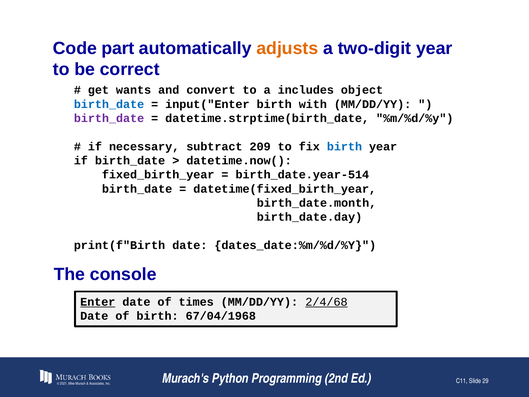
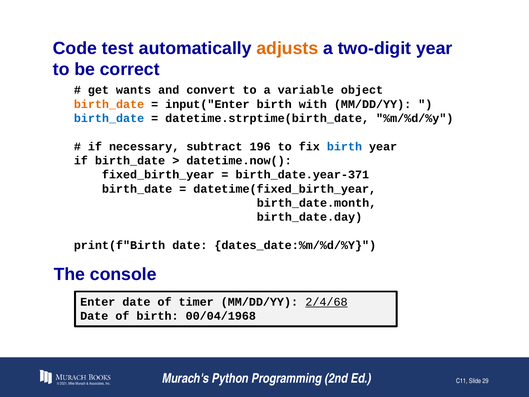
part: part -> test (118, 48)
includes: includes -> variable (306, 90)
birth_date colour: blue -> orange (109, 104)
birth_date colour: purple -> blue (109, 118)
209: 209 -> 196 (260, 146)
birth_date.year-514: birth_date.year-514 -> birth_date.year-371 (302, 175)
Enter underline: present -> none (98, 302)
times: times -> timer (196, 302)
67/04/1968: 67/04/1968 -> 00/04/1968 (221, 316)
